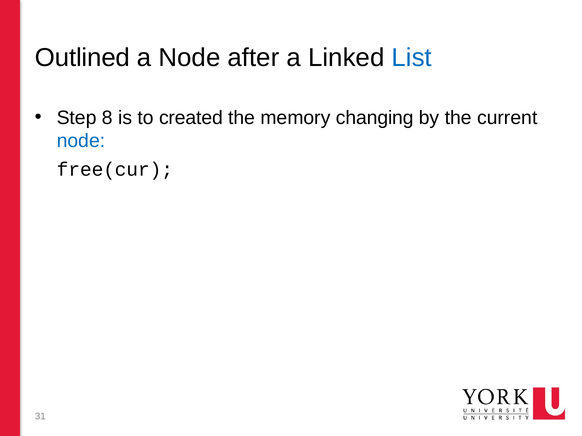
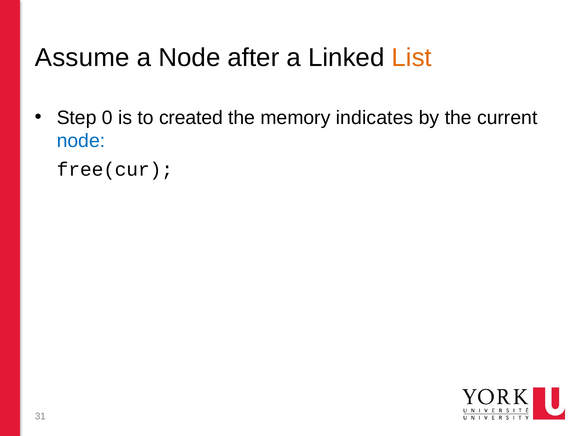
Outlined: Outlined -> Assume (82, 58)
List colour: blue -> orange (412, 58)
8: 8 -> 0 (107, 118)
changing: changing -> indicates (375, 118)
